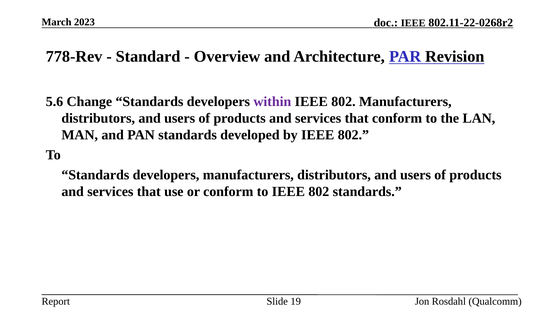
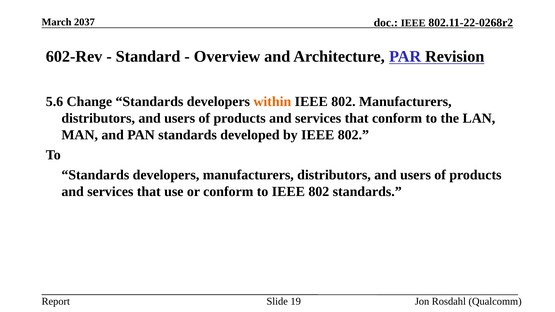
2023: 2023 -> 2037 (84, 22)
778-Rev: 778-Rev -> 602-Rev (74, 57)
within colour: purple -> orange (272, 102)
